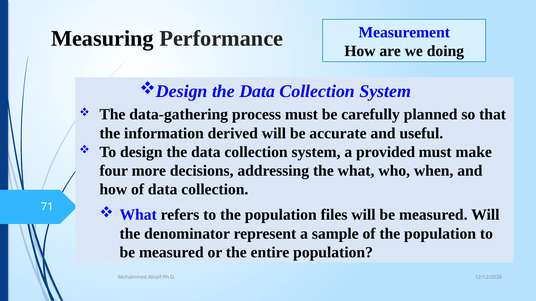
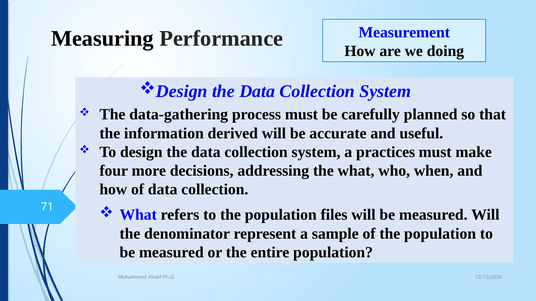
provided: provided -> practices (386, 152)
